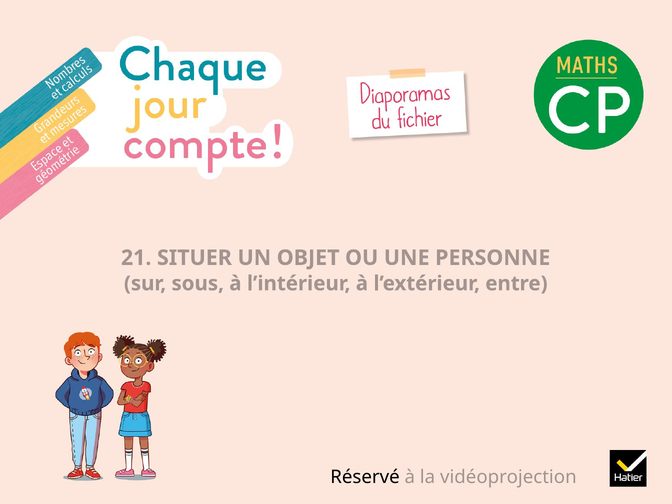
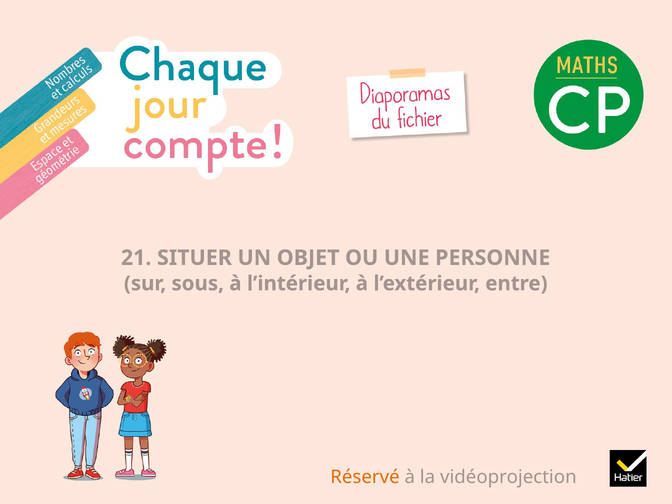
Réservé colour: black -> orange (365, 477)
